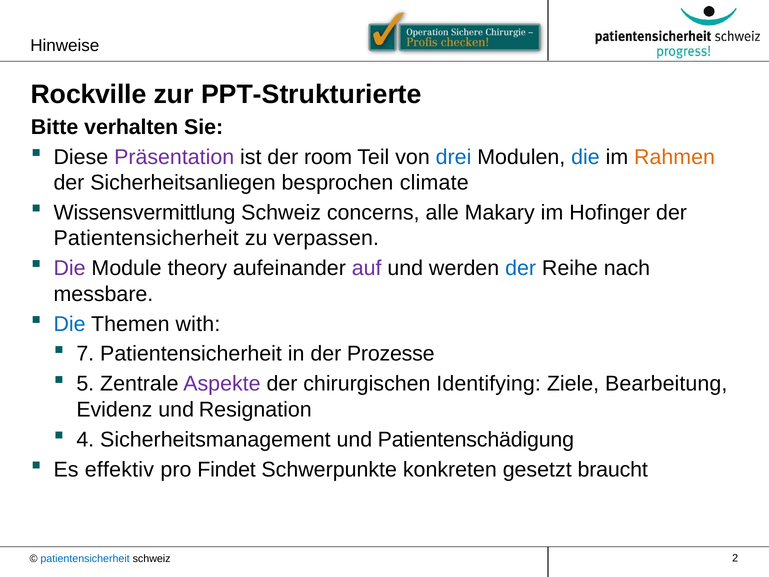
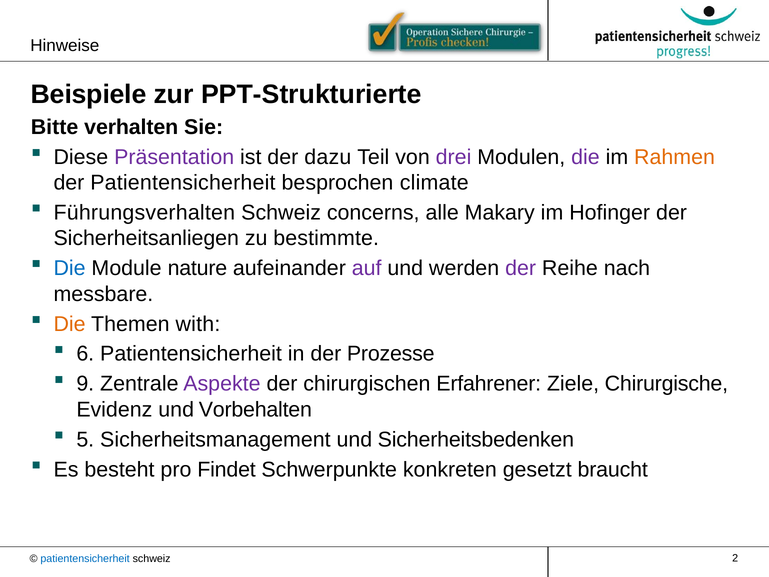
Rockville: Rockville -> Beispiele (89, 94)
room: room -> dazu (328, 157)
drei colour: blue -> purple (454, 157)
die colour: blue -> purple (585, 157)
der Sicherheitsanliegen: Sicherheitsanliegen -> Patientensicherheit (183, 183)
Wissensvermittlung: Wissensvermittlung -> Führungsverhalten (144, 213)
Patientensicherheit: Patientensicherheit -> Sicherheitsanliegen (146, 238)
verpassen: verpassen -> bestimmte (326, 238)
Die colour: purple -> blue (70, 268)
theory: theory -> nature (197, 268)
der colour: blue -> purple (521, 268)
Die colour: blue -> orange (70, 324)
7: 7 -> 6 (85, 354)
5: 5 -> 9 (85, 384)
Identifying: Identifying -> Erfahrener (489, 384)
Bearbeitung: Bearbeitung -> Chirurgische (666, 384)
Resignation: Resignation -> Vorbehalten (255, 409)
4: 4 -> 5 (85, 439)
Patientenschädigung: Patientenschädigung -> Sicherheitsbedenken (476, 439)
effektiv: effektiv -> besteht (119, 469)
